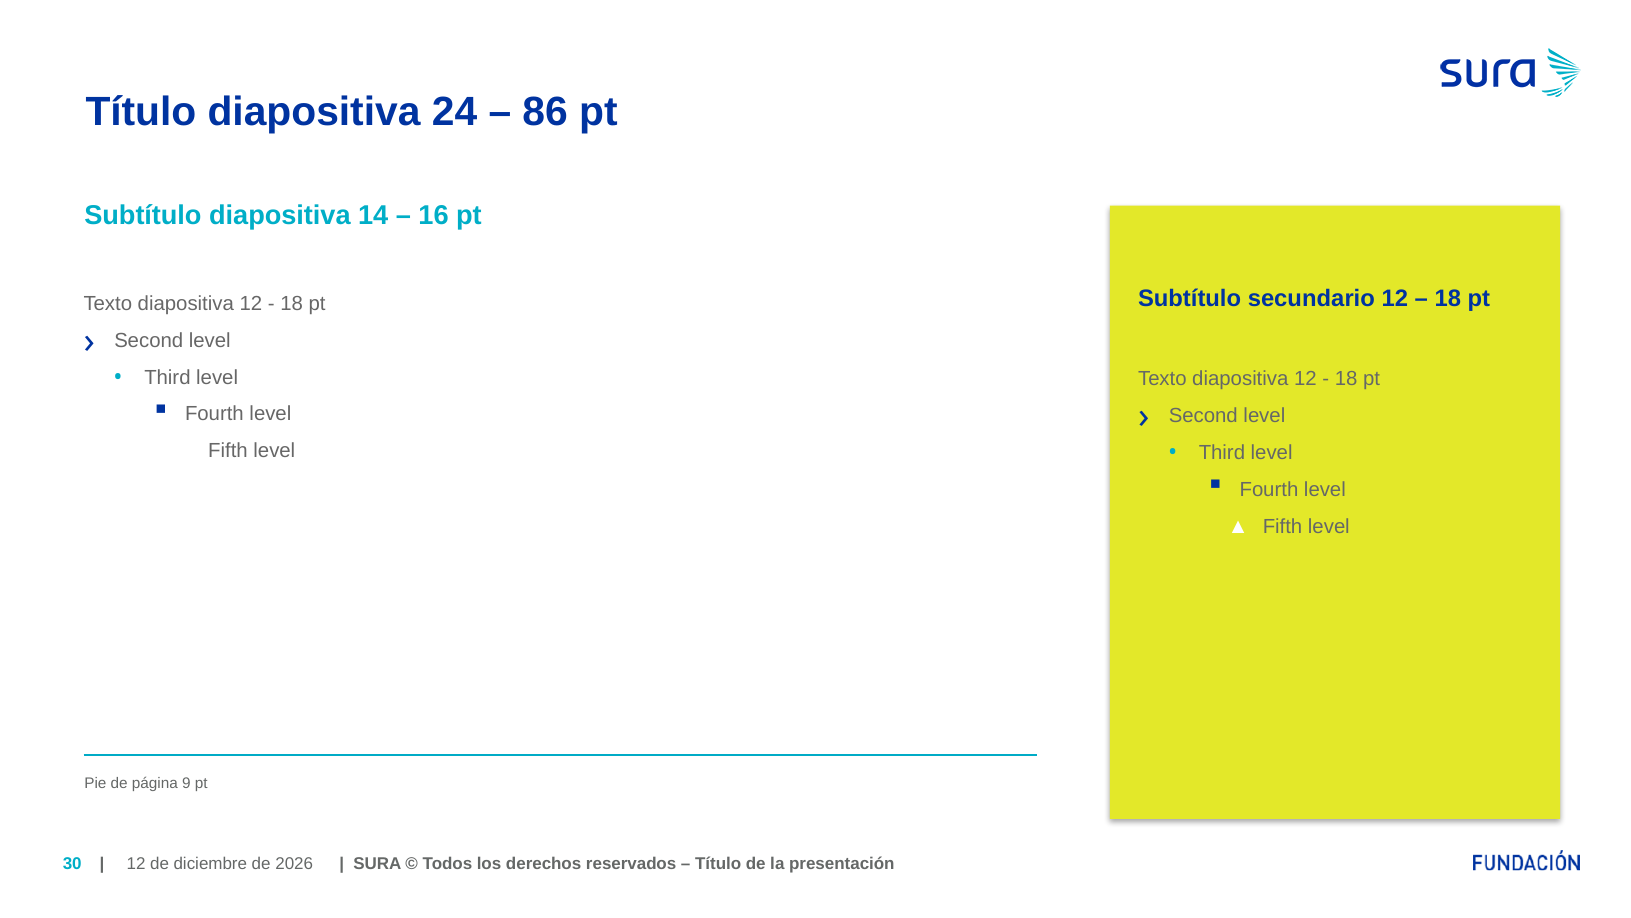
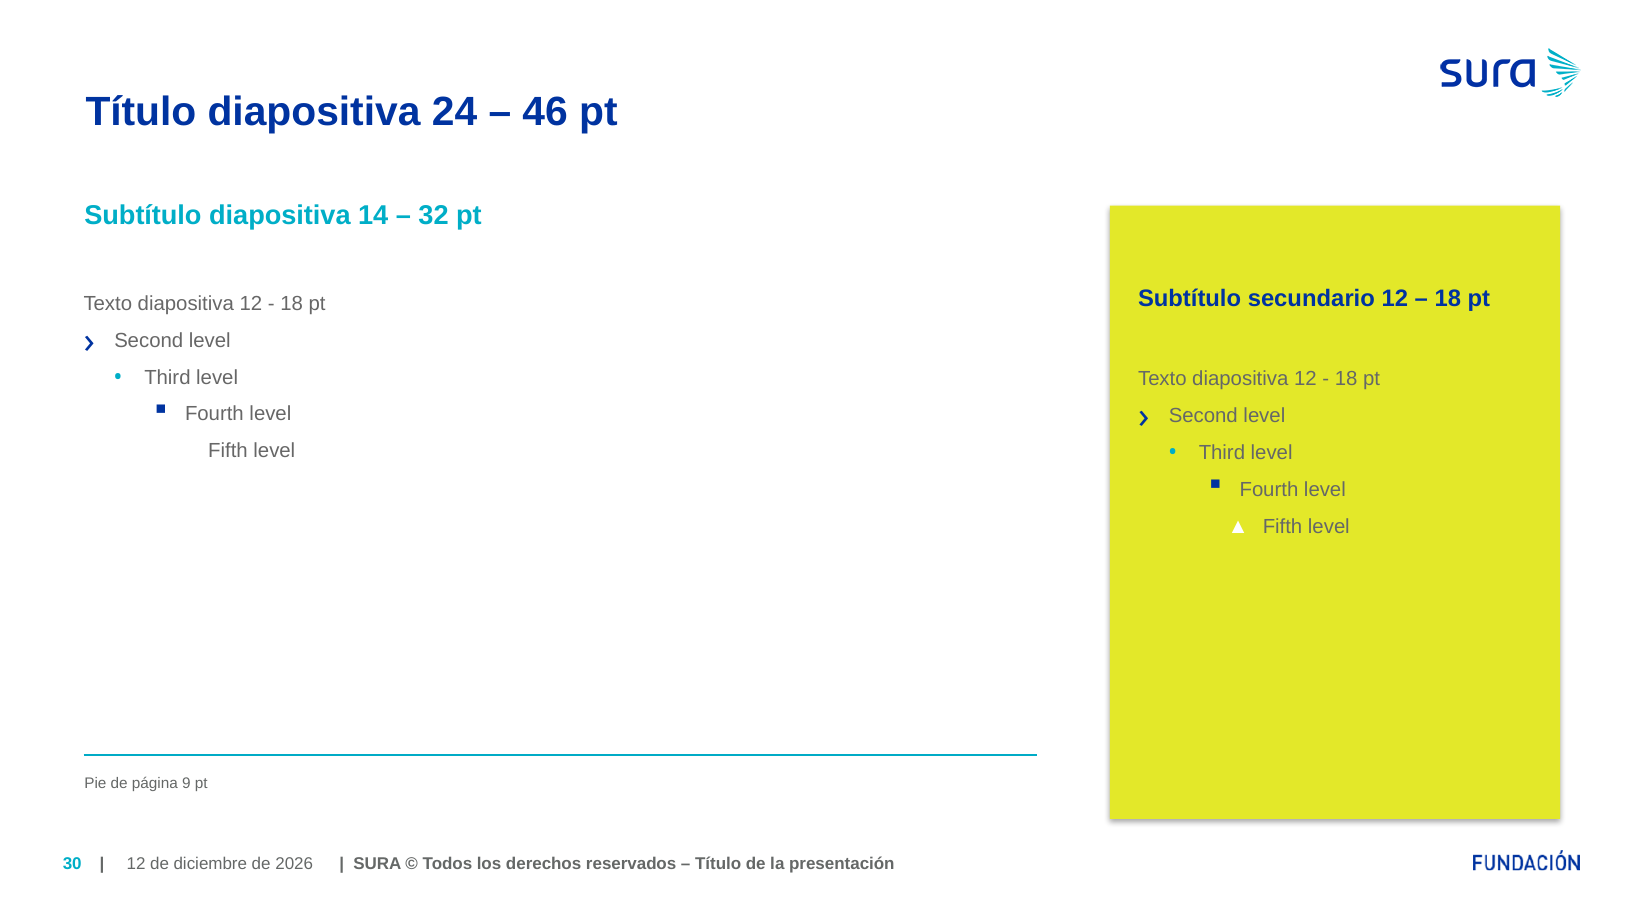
86: 86 -> 46 (545, 112)
16: 16 -> 32 (434, 216)
